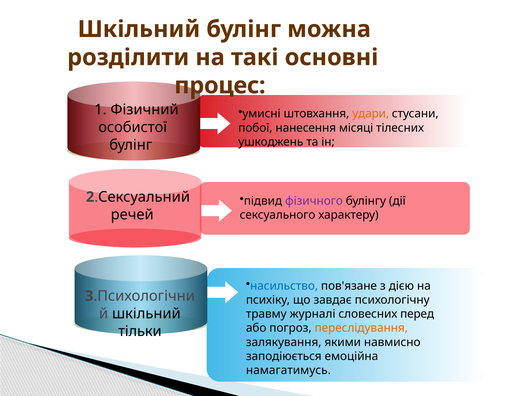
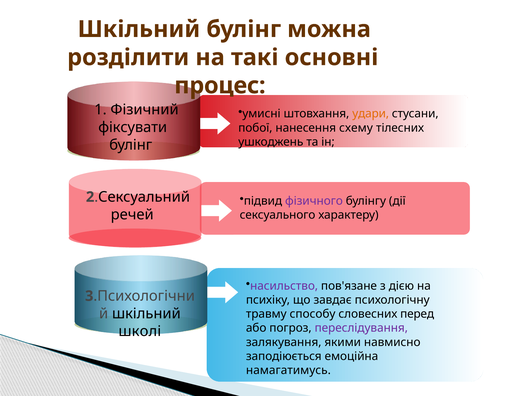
особистої: особистої -> фіксувати (133, 128)
місяці: місяці -> схему (356, 128)
насильство colour: blue -> purple (284, 286)
журналі: журналі -> способу (313, 315)
переслідування colour: orange -> purple (361, 329)
тільки: тільки -> школі (140, 332)
